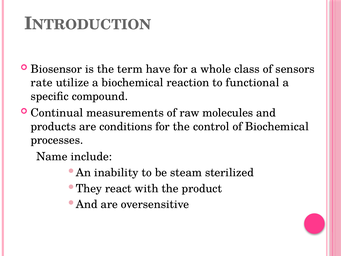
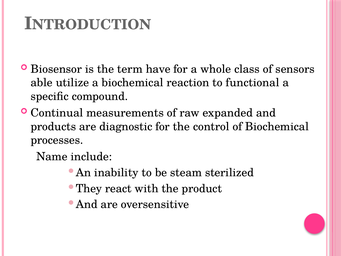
rate: rate -> able (42, 83)
molecules: molecules -> expanded (228, 113)
conditions: conditions -> diagnostic (126, 126)
